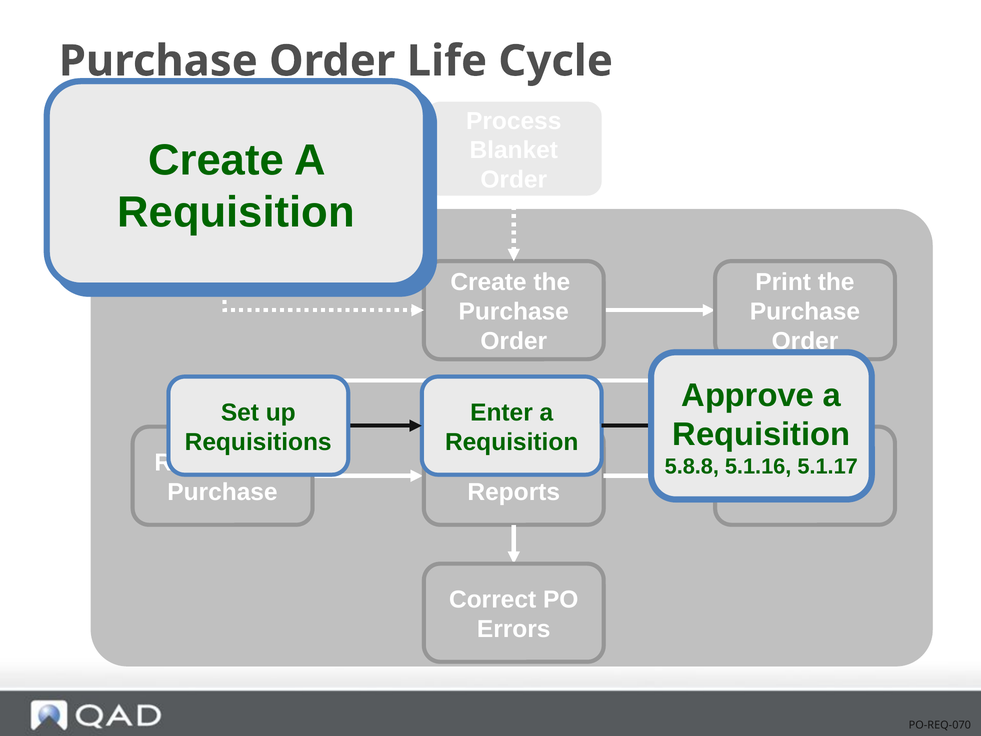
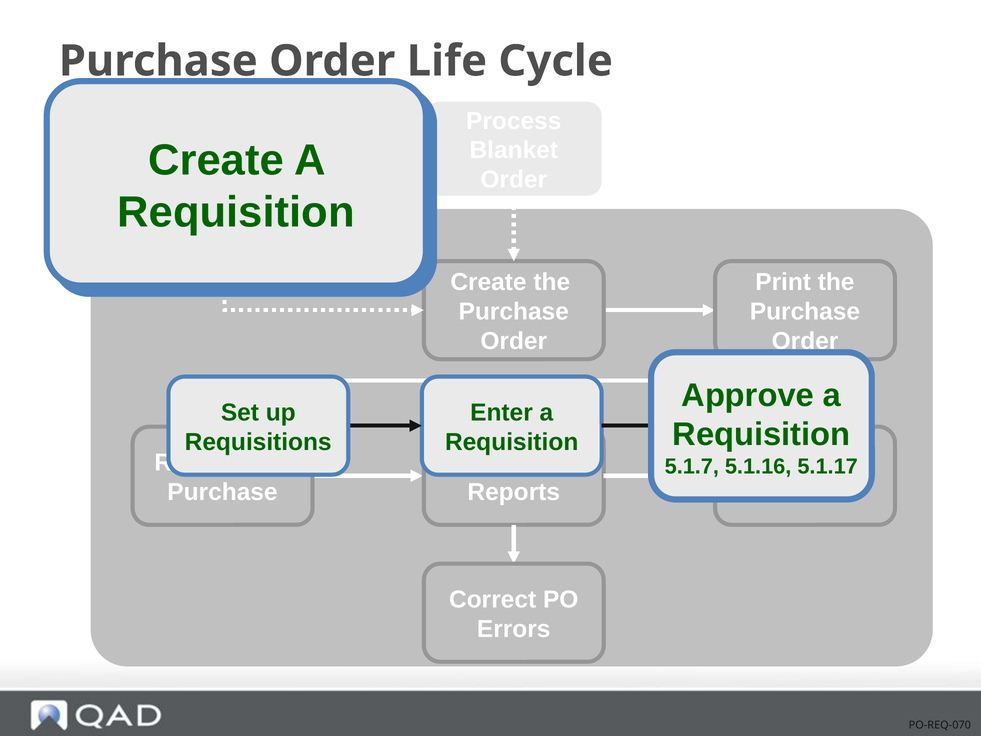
5.8.8: 5.8.8 -> 5.1.7 (692, 466)
